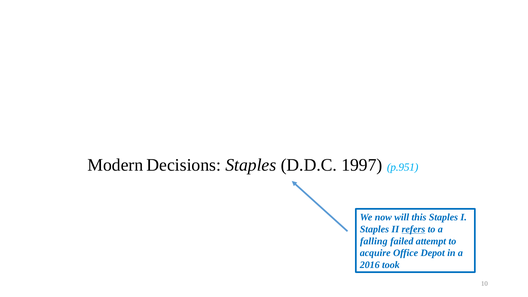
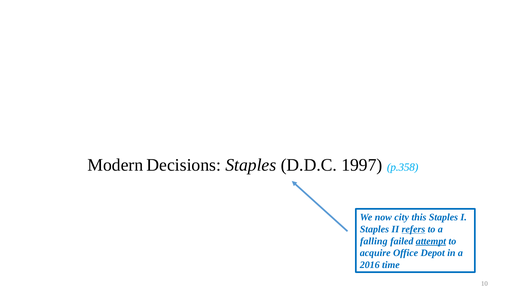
p.951: p.951 -> p.358 (403, 167)
will: will -> city (402, 217)
attempt underline: none -> present (431, 241)
took: took -> time (391, 265)
